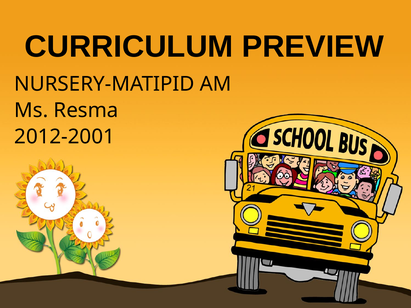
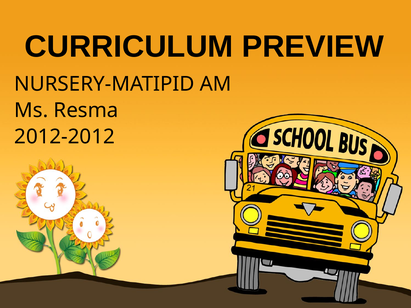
2012-2001: 2012-2001 -> 2012-2012 (65, 137)
